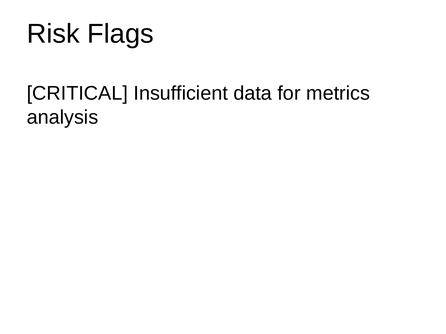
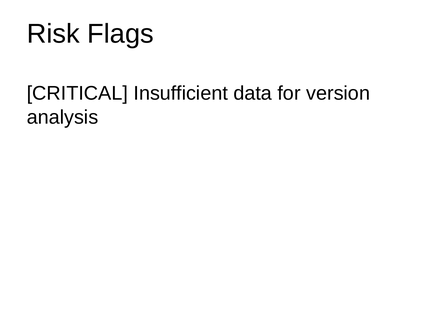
metrics: metrics -> version (338, 94)
